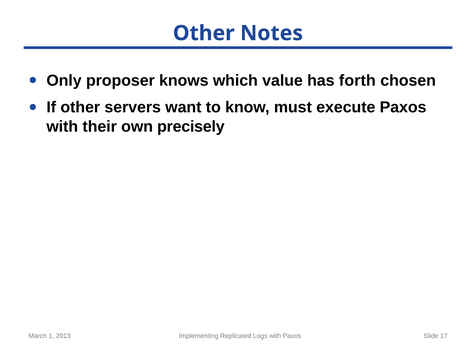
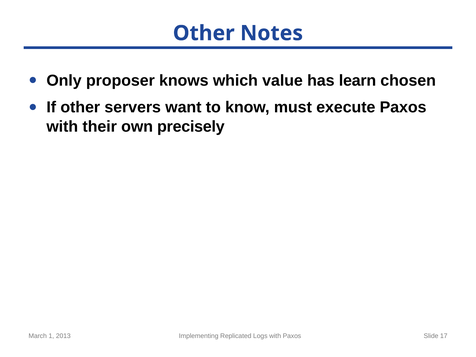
forth: forth -> learn (358, 80)
